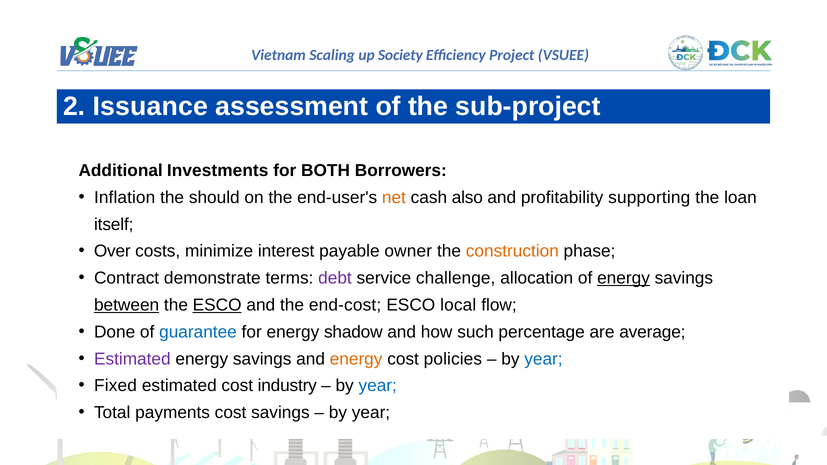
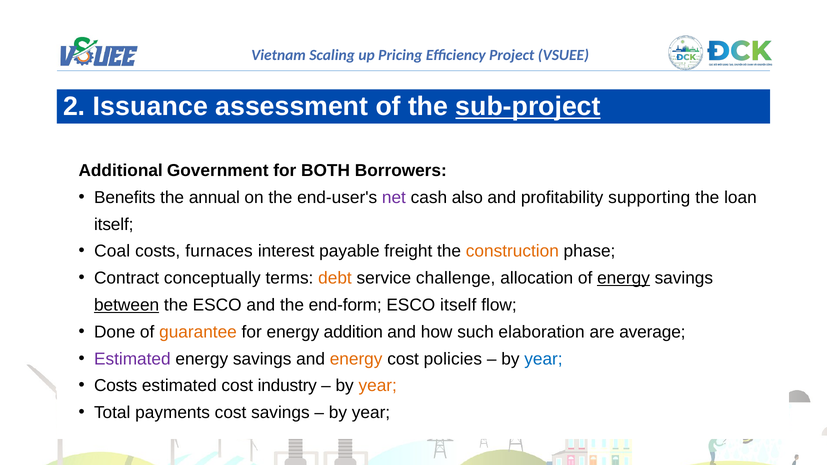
Society: Society -> Pricing (400, 55)
sub-project underline: none -> present (528, 107)
Investments: Investments -> Government (218, 171)
Inflation: Inflation -> Benefits (125, 198)
should: should -> annual (214, 198)
net colour: orange -> purple (394, 198)
Over: Over -> Coal (112, 251)
minimize: minimize -> furnaces (219, 251)
owner: owner -> freight (408, 251)
demonstrate: demonstrate -> conceptually (212, 278)
debt colour: purple -> orange (335, 278)
ESCO underline: present -> none (217, 305)
end-cost: end-cost -> end-form (345, 305)
ESCO local: local -> itself (458, 305)
guarantee colour: blue -> orange (198, 332)
shadow: shadow -> addition (353, 332)
percentage: percentage -> elaboration (542, 332)
Fixed: Fixed -> Costs (116, 386)
year colour: blue -> orange (378, 386)
